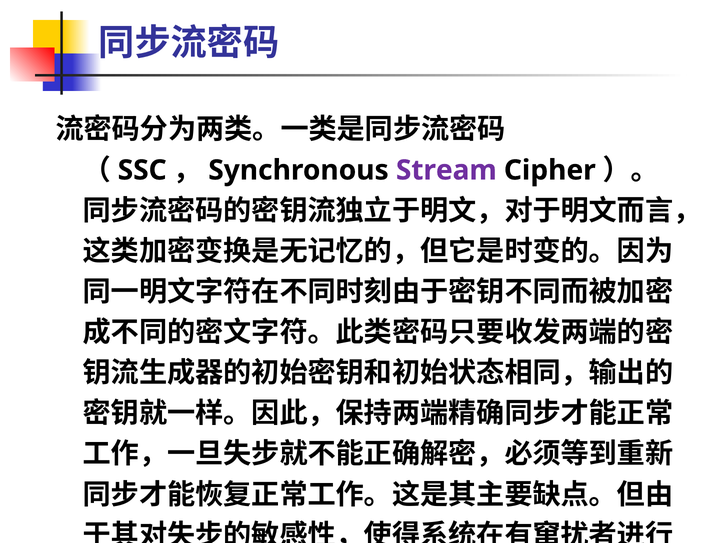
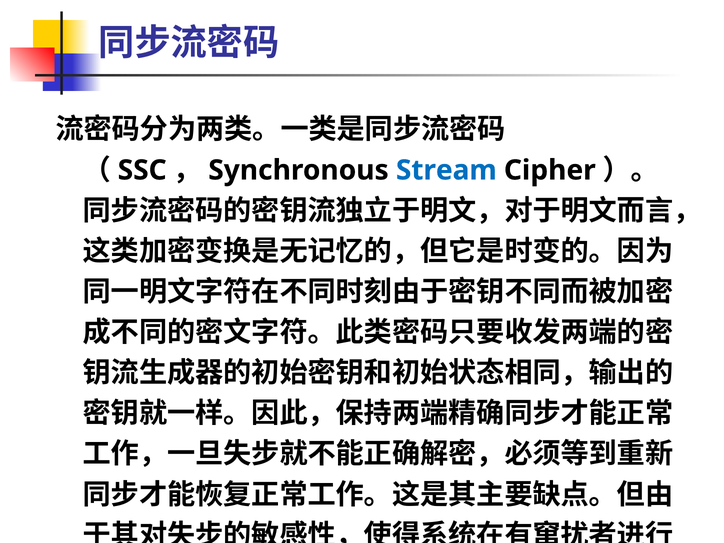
Stream colour: purple -> blue (446, 170)
